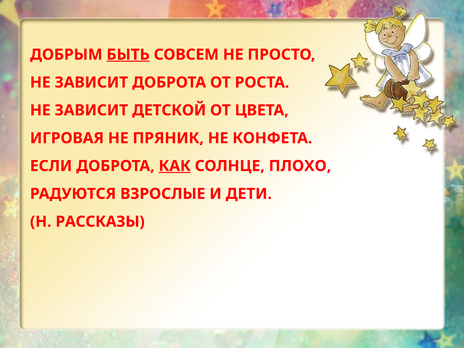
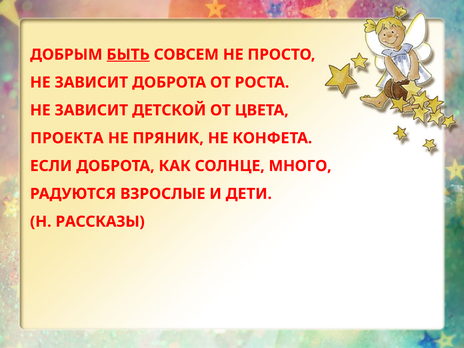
ИГРОВАЯ: ИГРОВАЯ -> ПРОЕКТА (67, 138)
КАК underline: present -> none (175, 166)
ПЛОХО: ПЛОХО -> МНОГО (300, 166)
